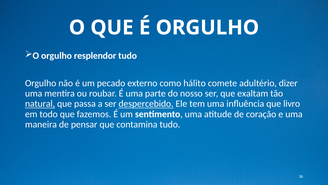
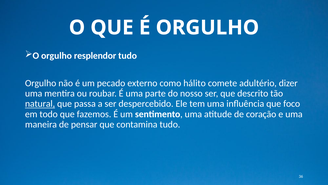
exaltam: exaltam -> descrito (253, 93)
despercebido underline: present -> none (146, 104)
livro: livro -> foco (292, 104)
